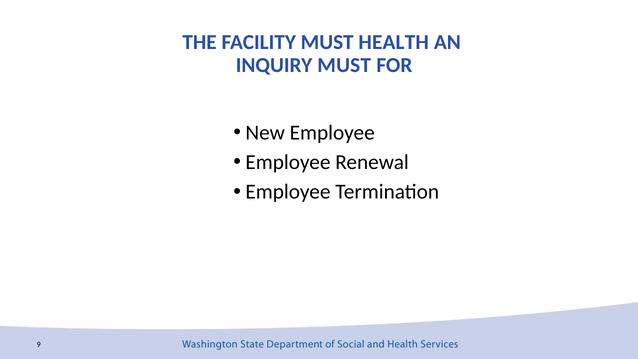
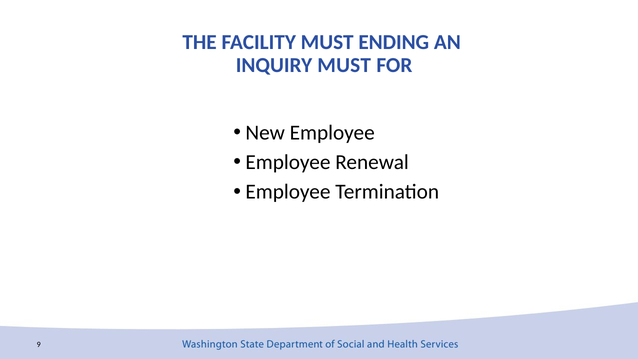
HEALTH: HEALTH -> ENDING (394, 42)
